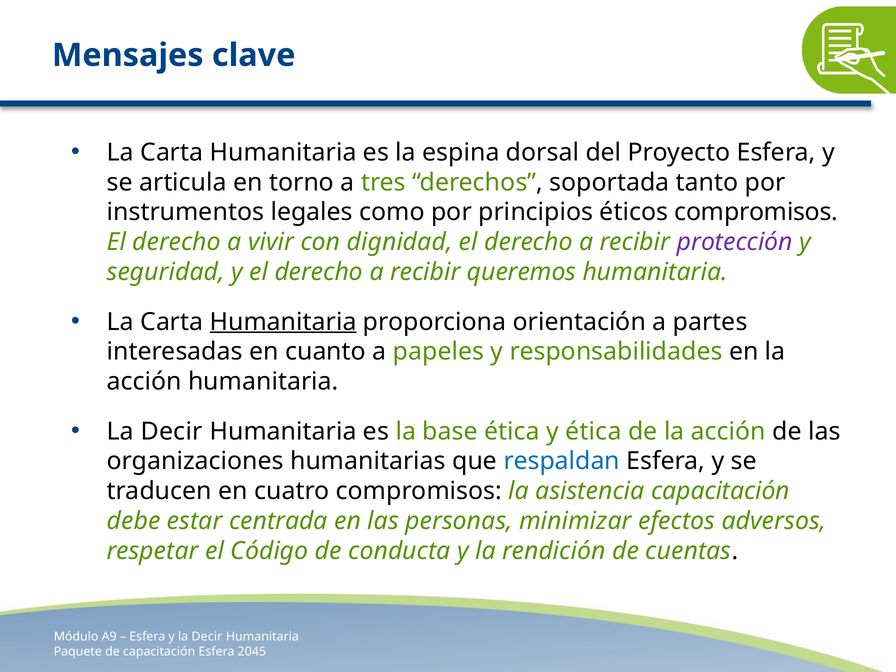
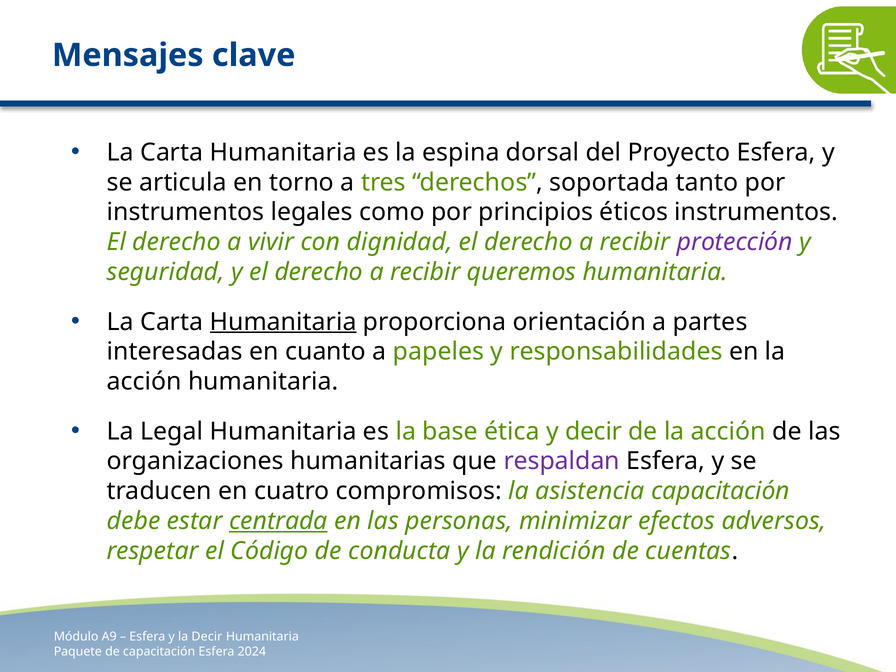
éticos compromisos: compromisos -> instrumentos (756, 212)
Decir: Decir -> Legal (172, 431)
y ética: ética -> decir (594, 431)
respaldan colour: blue -> purple (562, 461)
centrada underline: none -> present (278, 521)
2045: 2045 -> 2024 (252, 651)
